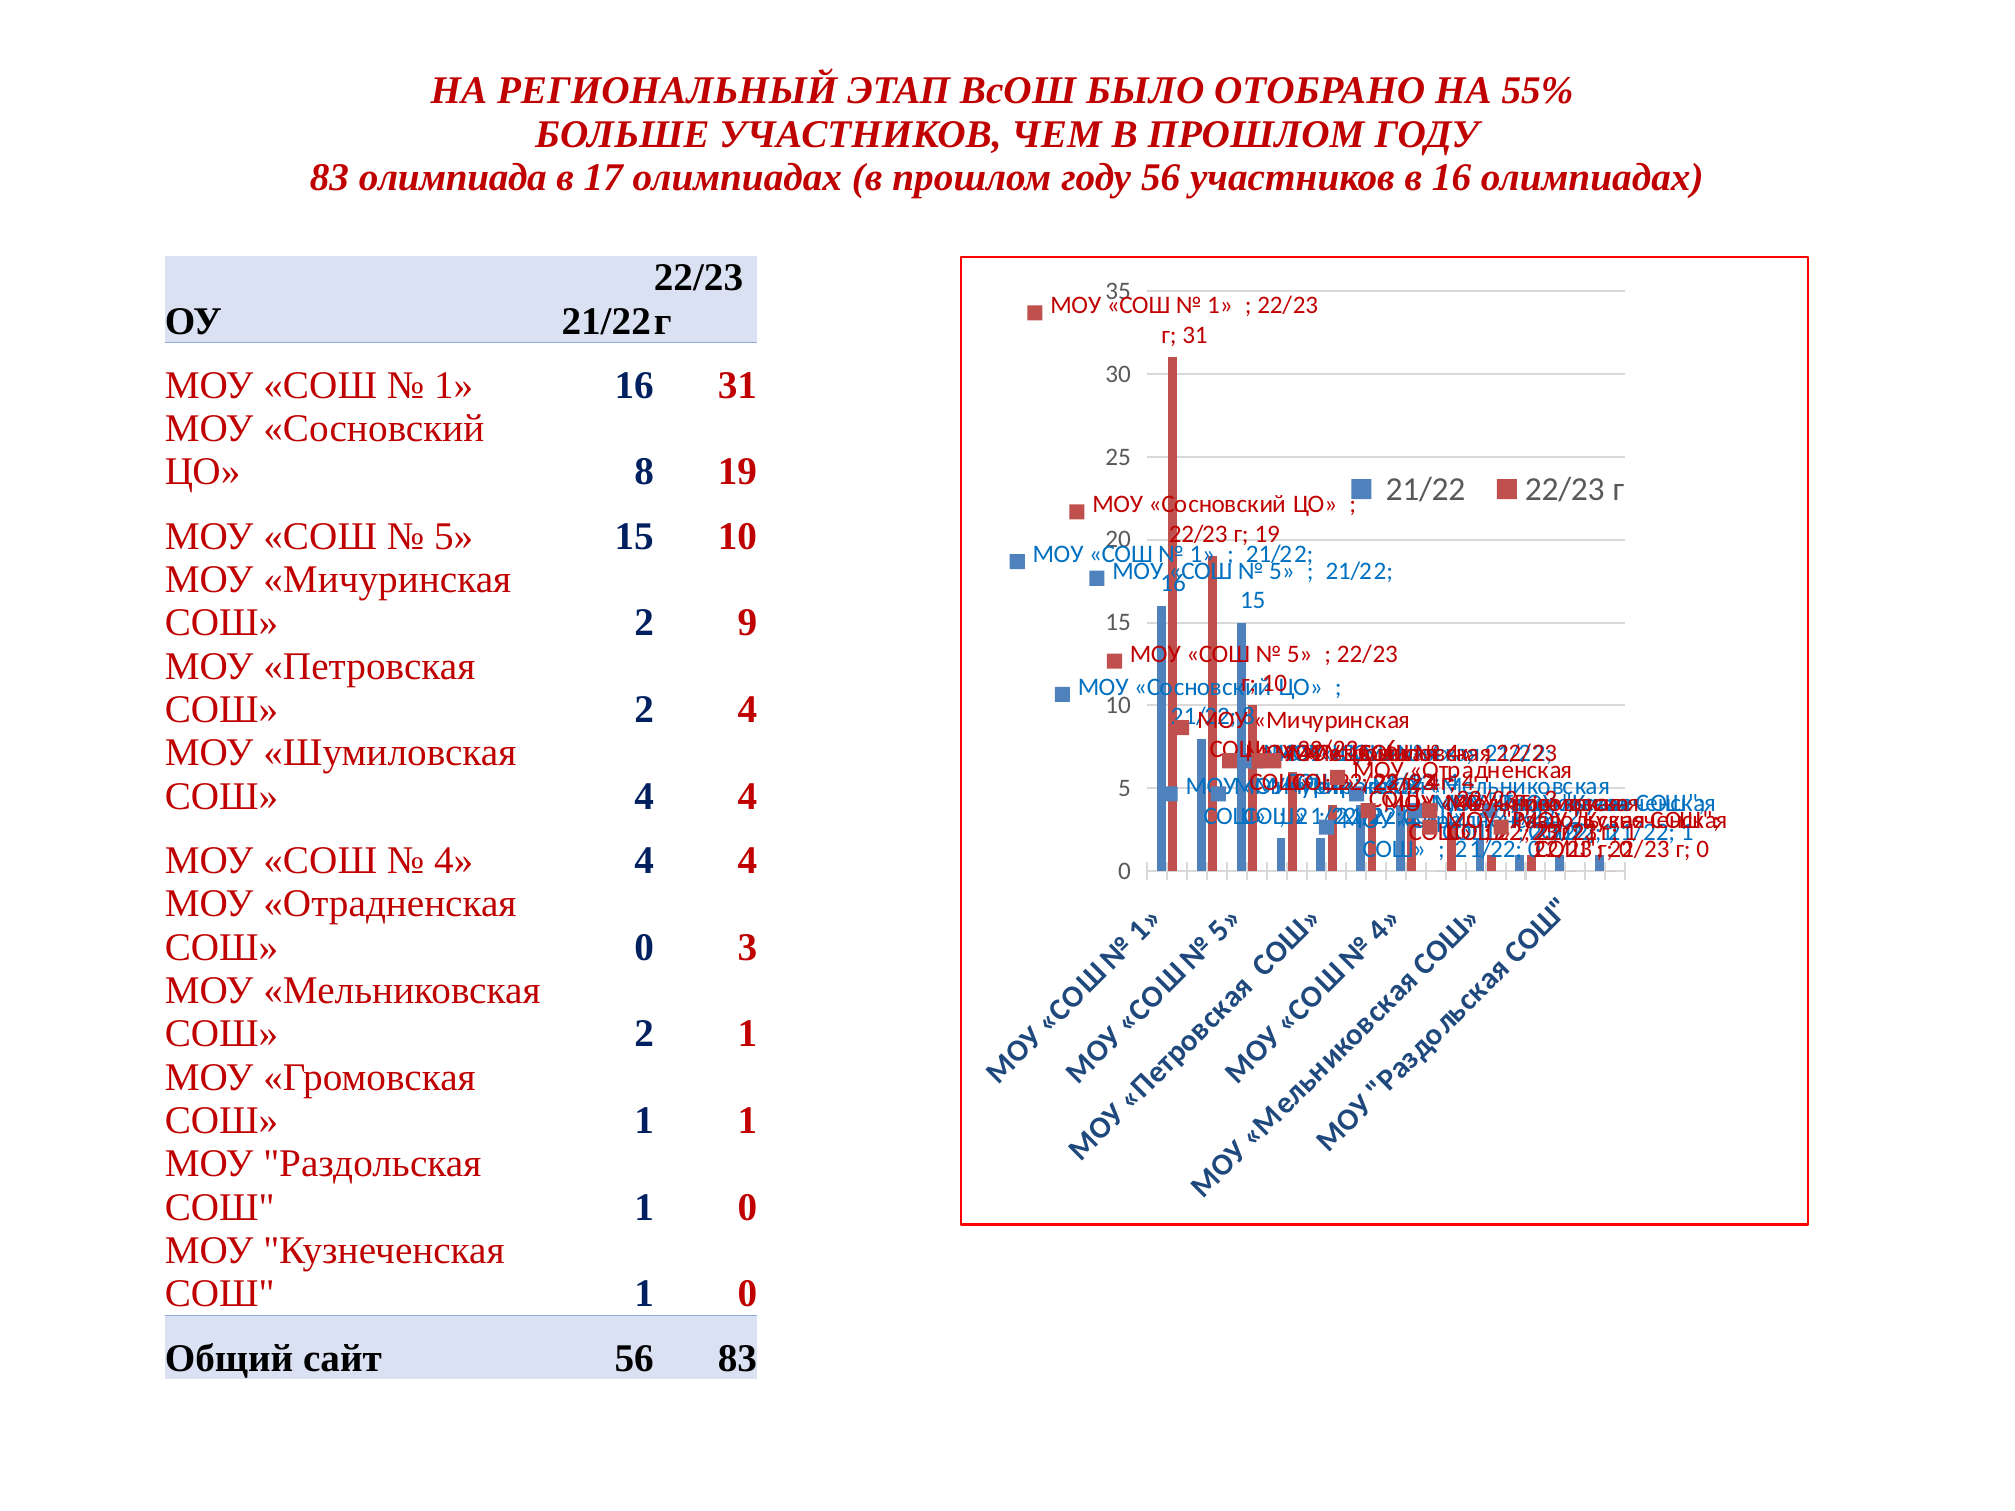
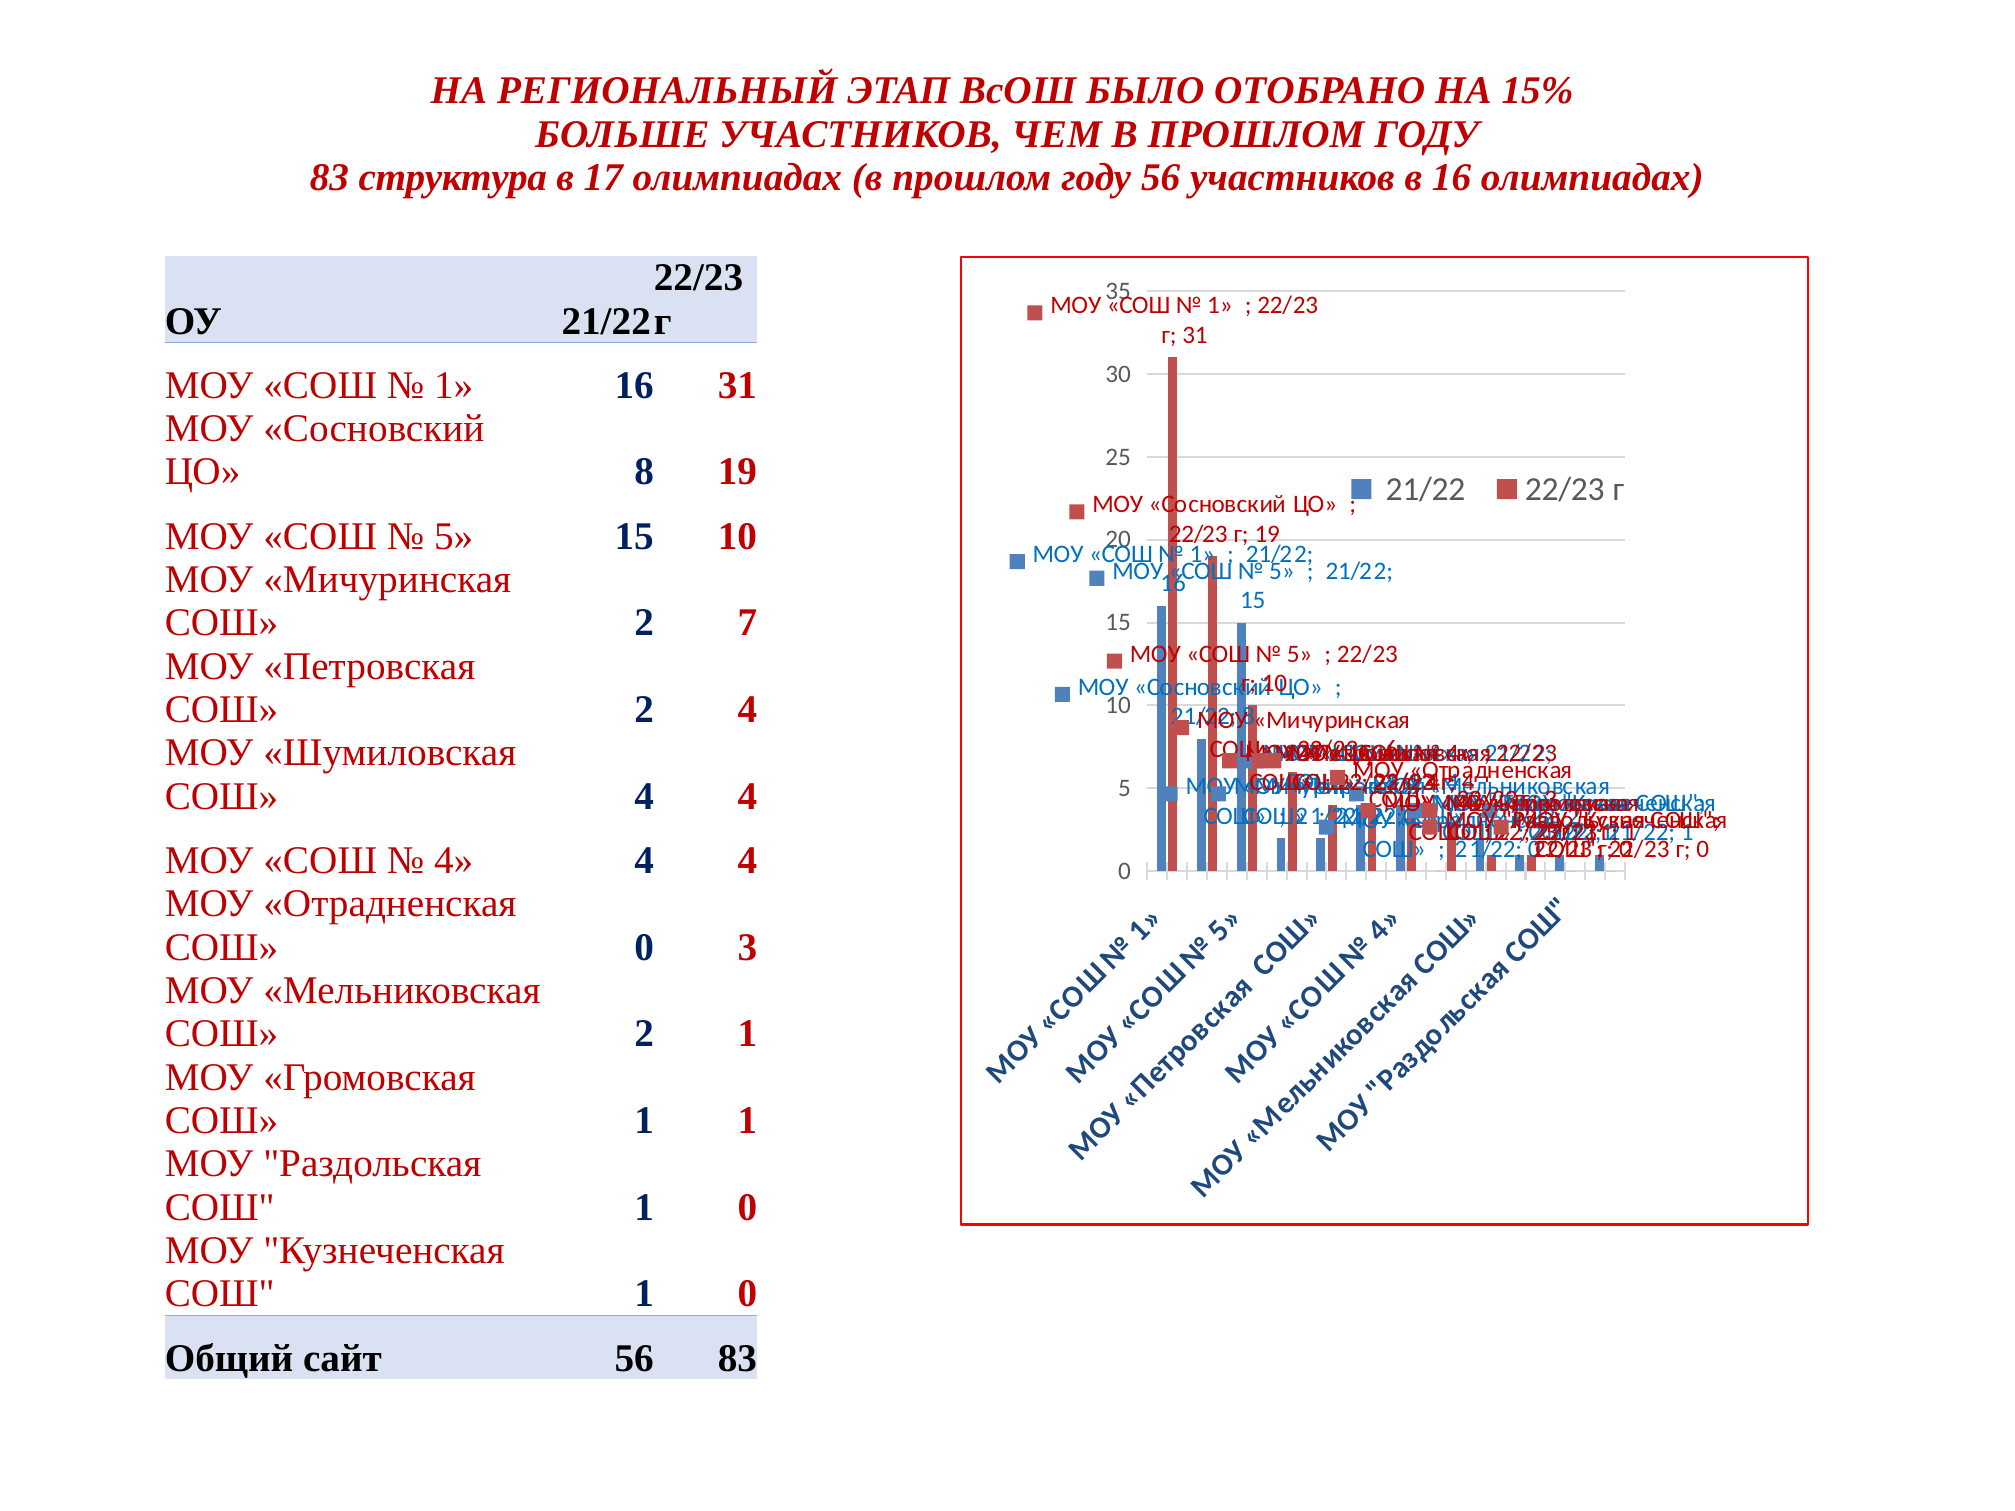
55%: 55% -> 15% (1538, 91)
олимпиада: олимпиада -> структура (453, 178)
9: 9 -> 7 (747, 623)
